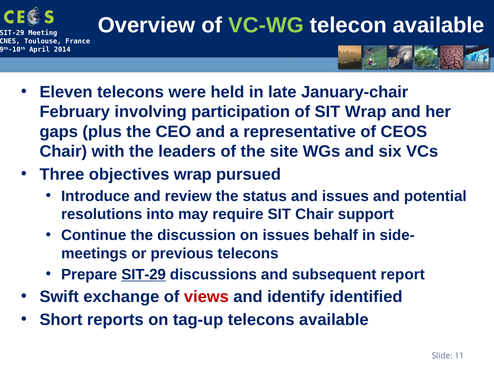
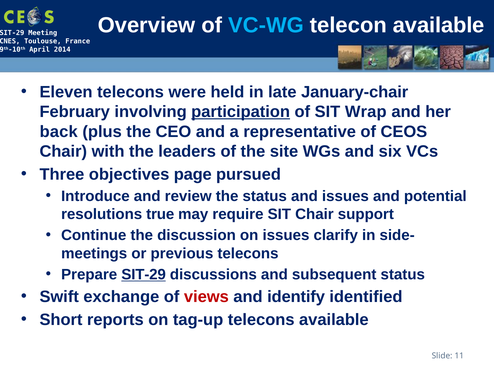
VC-WG colour: light green -> light blue (266, 25)
participation underline: none -> present (241, 112)
gaps: gaps -> back (59, 132)
objectives wrap: wrap -> page (193, 175)
into: into -> true (160, 215)
behalf: behalf -> clarify (336, 236)
subsequent report: report -> status (403, 275)
